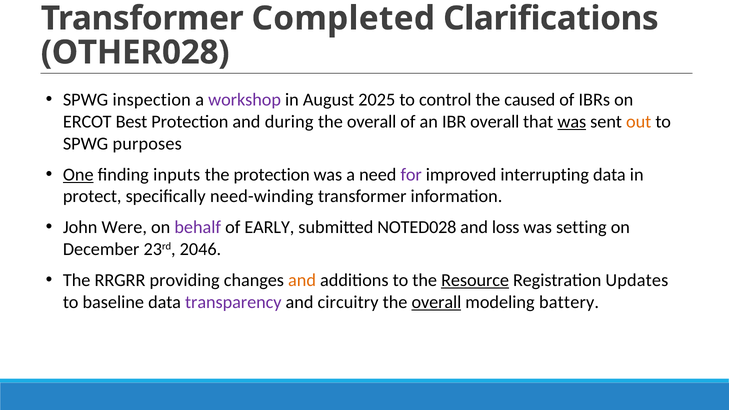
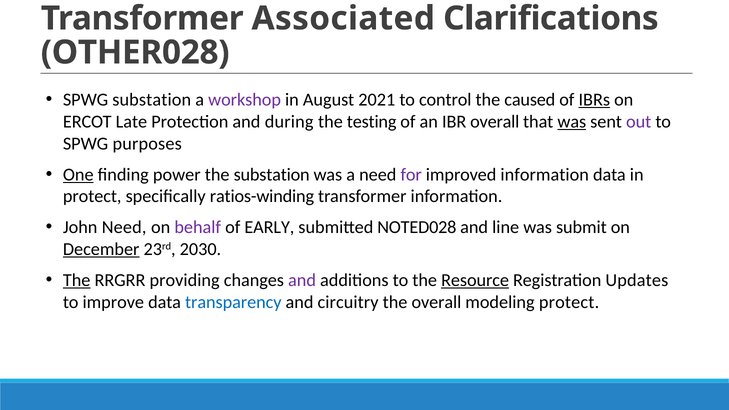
Completed: Completed -> Associated (343, 18)
SPWG inspection: inspection -> substation (152, 100)
2025: 2025 -> 2021 (377, 100)
IBRs underline: none -> present (594, 100)
Best: Best -> Late (131, 122)
overall: overall -> testing (372, 122)
out colour: orange -> purple (639, 122)
inputs: inputs -> power (177, 175)
the protection: protection -> substation (272, 175)
improved interrupting: interrupting -> information (545, 175)
need-winding: need-winding -> ratios-winding (262, 196)
John Were: Were -> Need (124, 227)
loss: loss -> line (506, 227)
setting: setting -> submit (581, 227)
December underline: none -> present (101, 249)
2046: 2046 -> 2030 (200, 249)
The underline: none -> present (77, 280)
and colour: orange -> purple (302, 280)
baseline: baseline -> improve (113, 302)
transparency colour: purple -> blue (233, 302)
overall underline: present -> none (436, 302)
modeling battery: battery -> protect (569, 302)
